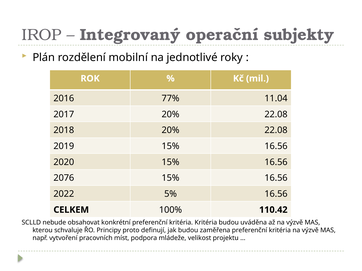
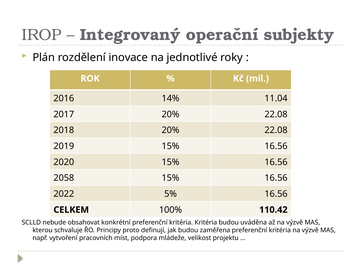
mobilní: mobilní -> inovace (128, 57)
77%: 77% -> 14% (171, 99)
2076: 2076 -> 2058 (64, 178)
